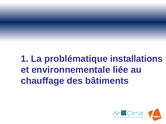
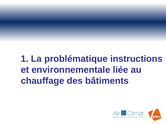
installations: installations -> instructions (136, 59)
